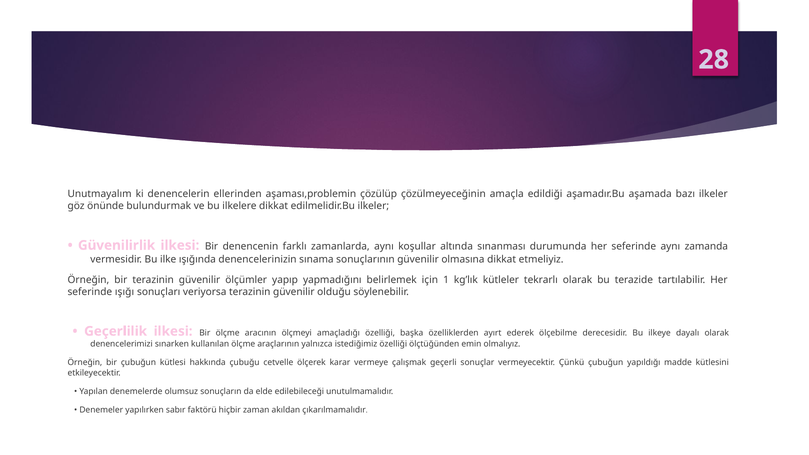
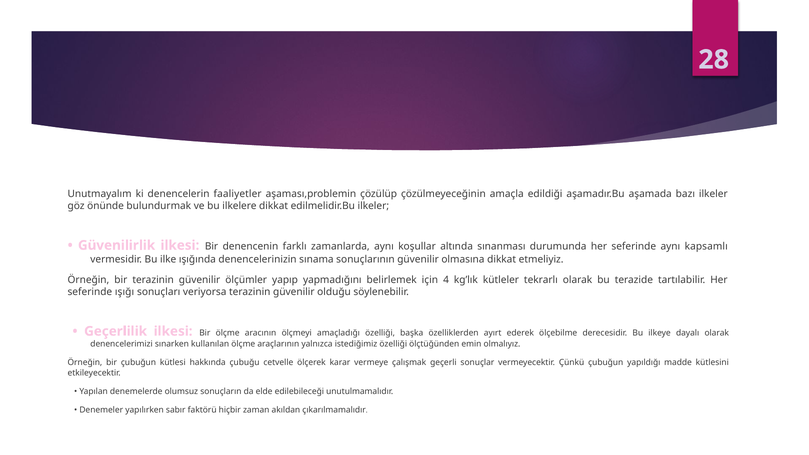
ellerinden: ellerinden -> faaliyetler (238, 194)
zamanda: zamanda -> kapsamlı (706, 246)
1: 1 -> 4 (446, 280)
